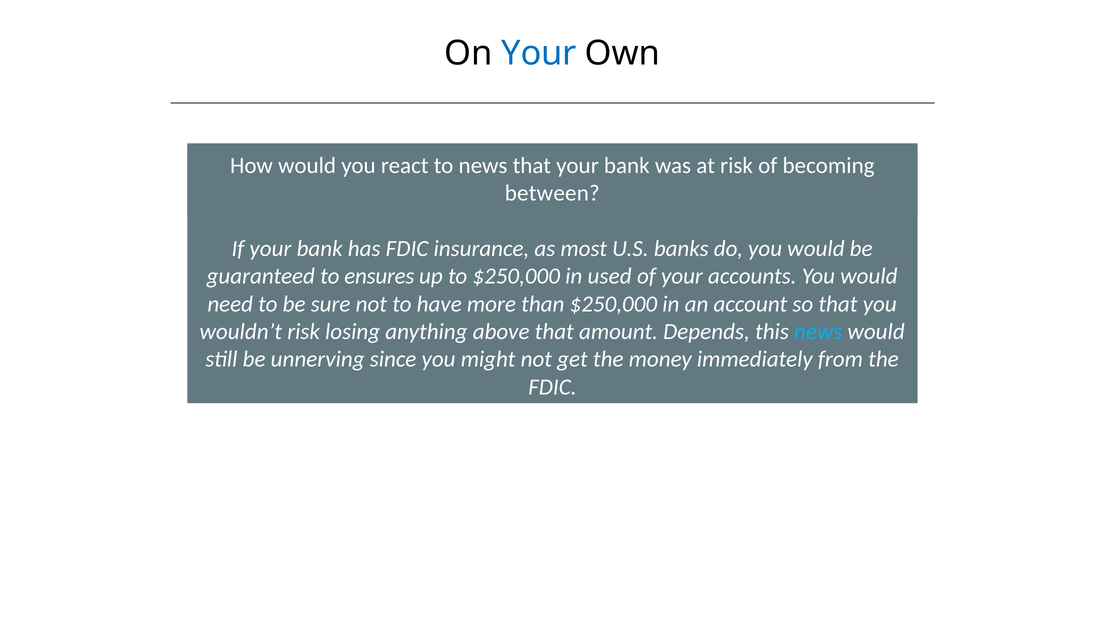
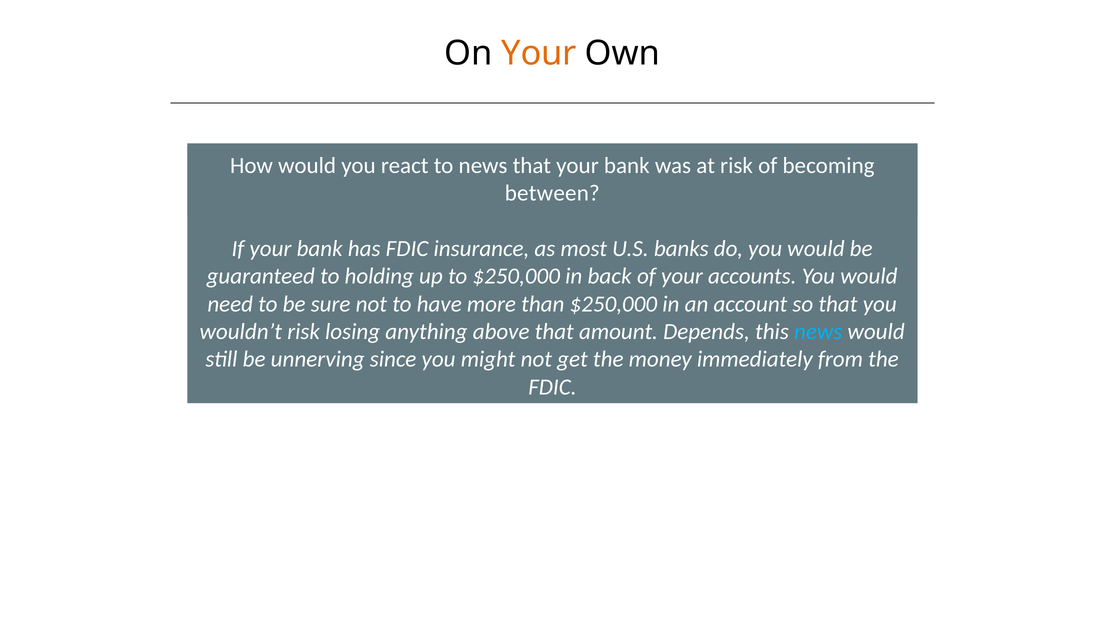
Your colour: blue -> orange (539, 53)
ensures: ensures -> holding (379, 276)
used: used -> back (610, 276)
